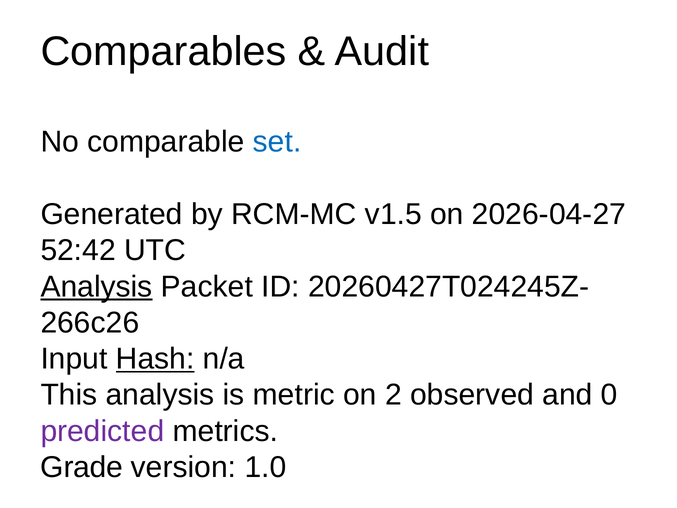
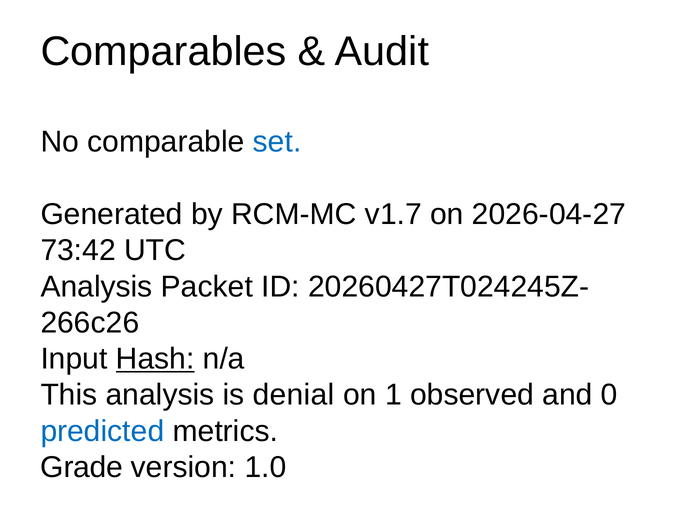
v1.5: v1.5 -> v1.7 (393, 214)
52:42: 52:42 -> 73:42 (78, 250)
Analysis underline: present -> none (97, 286)
metric: metric -> denial (294, 395)
2: 2 -> 1 (393, 395)
predicted colour: purple -> blue (102, 431)
